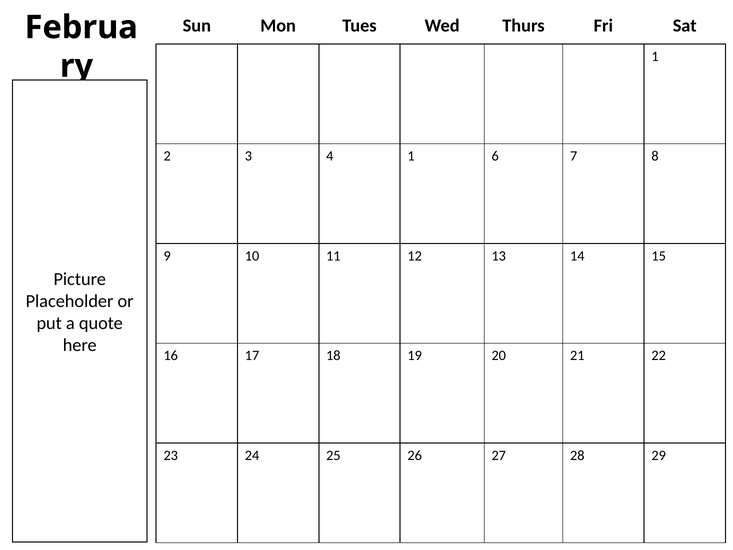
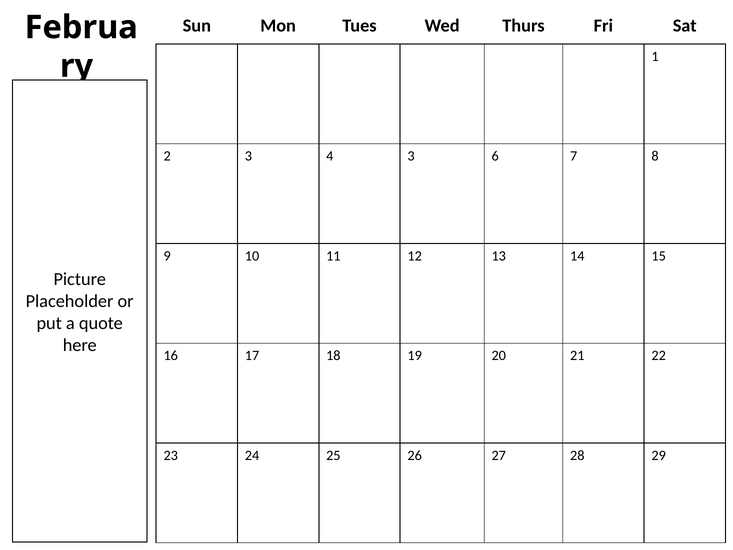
4 1: 1 -> 3 (411, 156)
